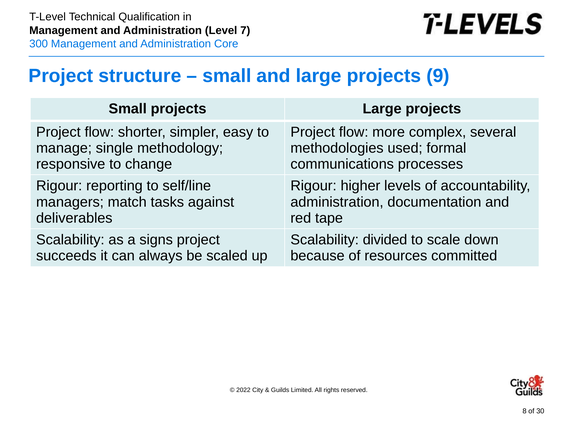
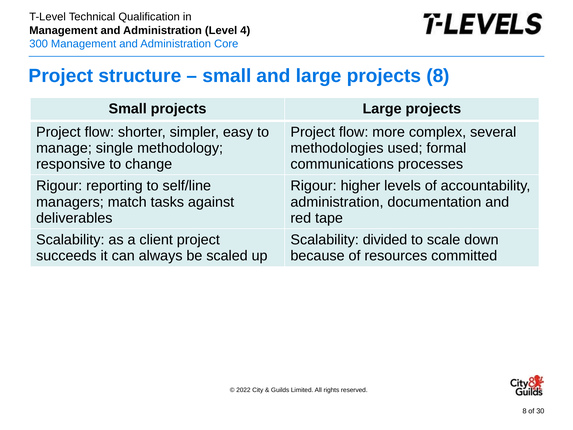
7: 7 -> 4 (245, 30)
projects 9: 9 -> 8 (438, 76)
signs: signs -> client (156, 240)
